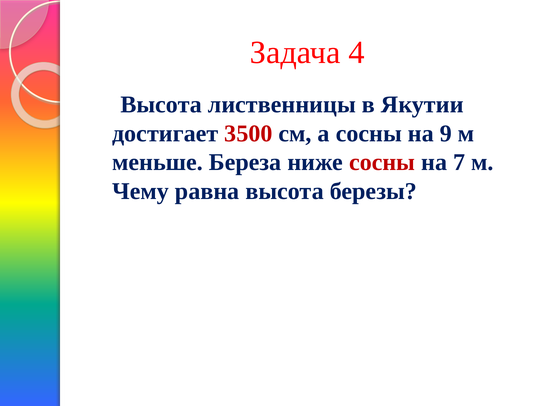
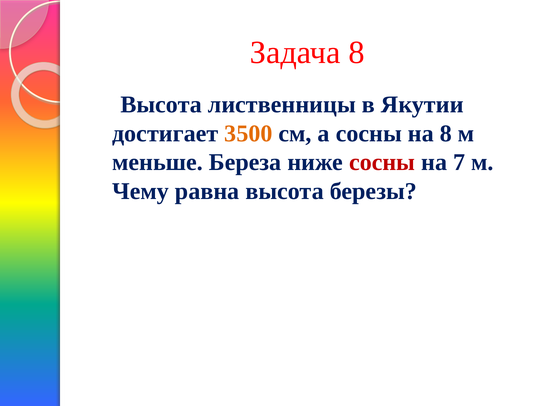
Задача 4: 4 -> 8 (357, 52)
3500 colour: red -> orange (248, 134)
на 9: 9 -> 8 (446, 134)
